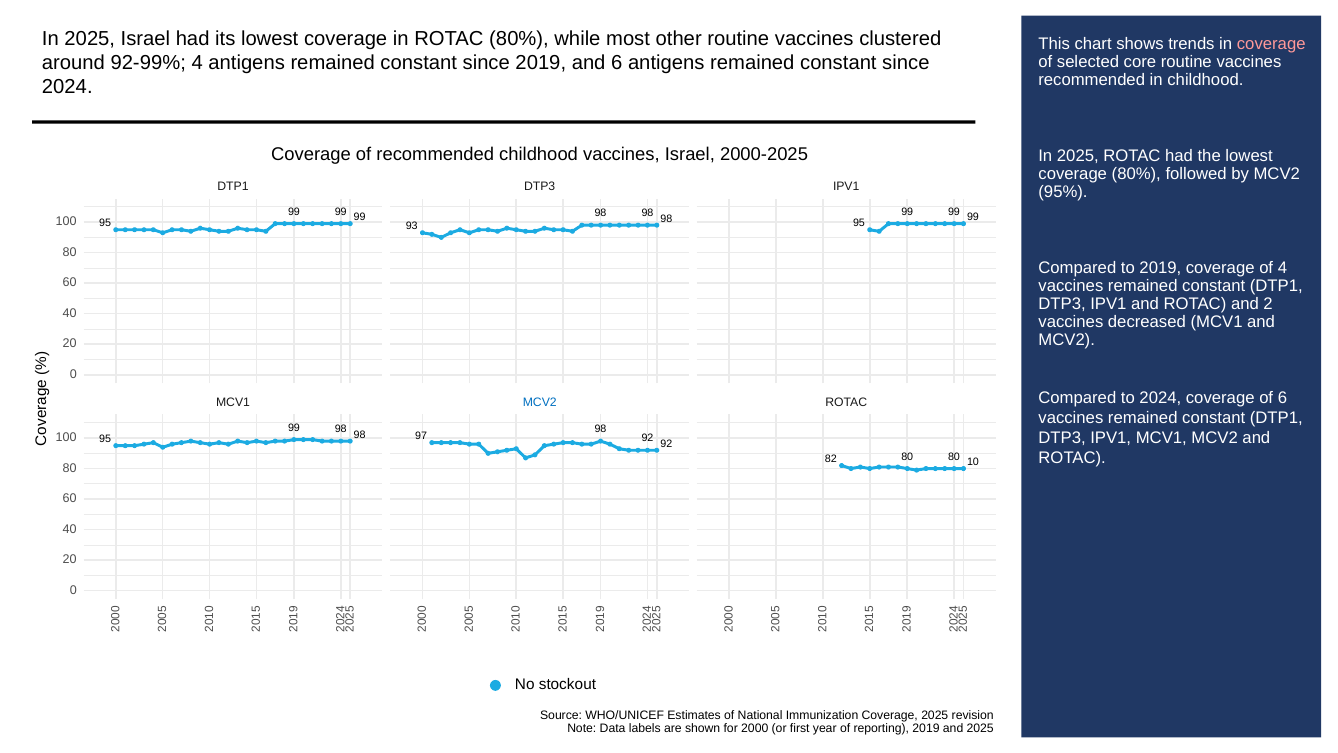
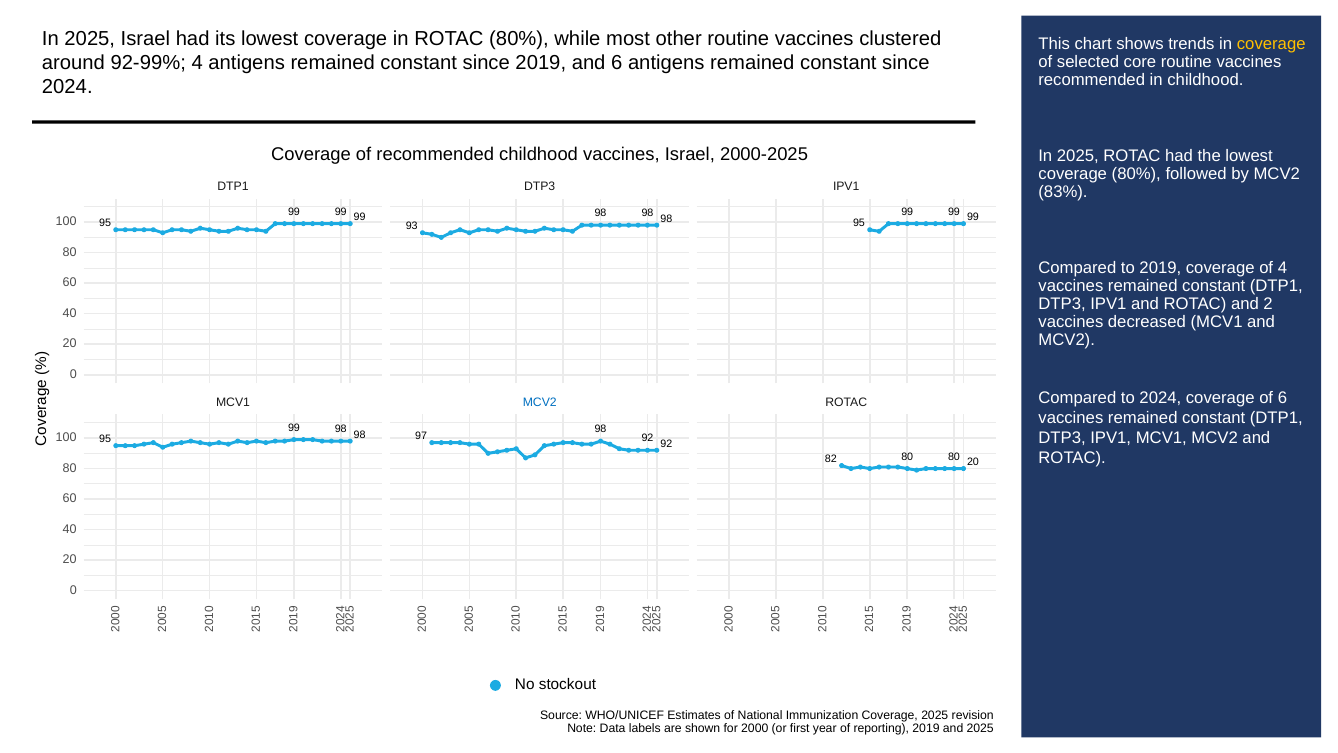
coverage colour: pink -> yellow (1271, 44)
95%: 95% -> 83% (1063, 192)
82 10: 10 -> 20 (973, 462)
